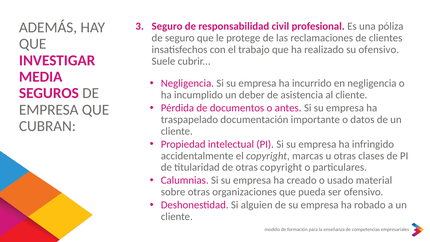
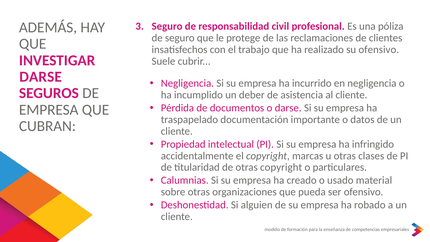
MEDIA: MEDIA -> DARSE (41, 77)
o antes: antes -> darse (288, 108)
